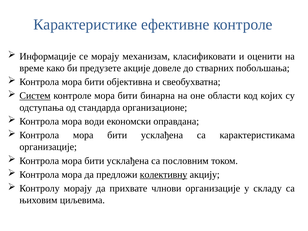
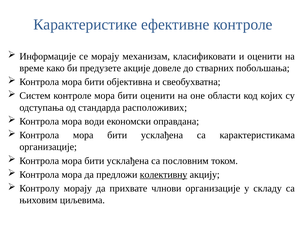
Систем underline: present -> none (35, 96)
бити бинарна: бинарна -> оценити (158, 96)
организационе: организационе -> расположивих (155, 108)
